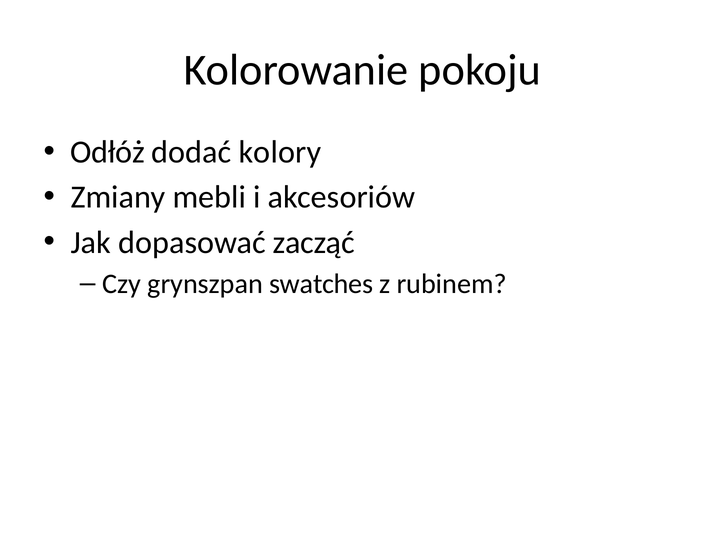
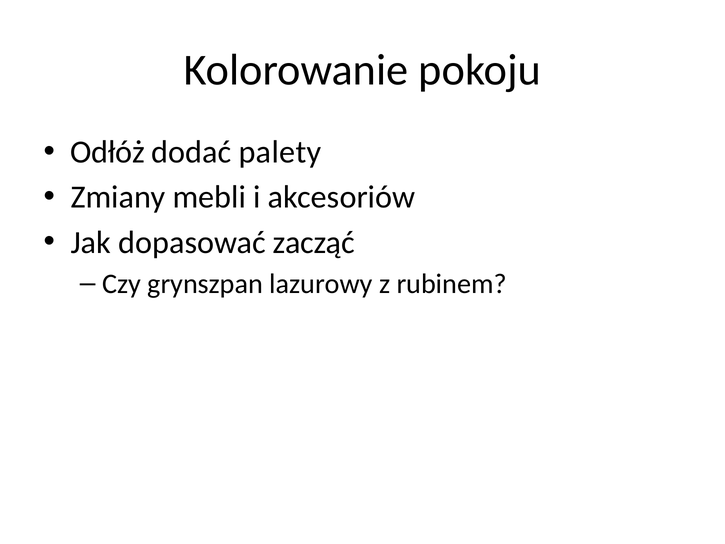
kolory: kolory -> palety (280, 152)
swatches: swatches -> lazurowy (321, 284)
